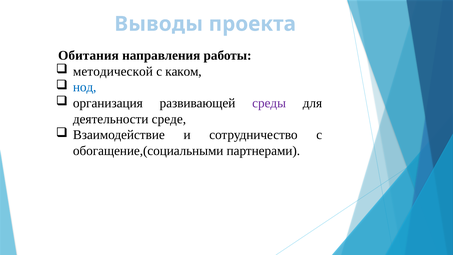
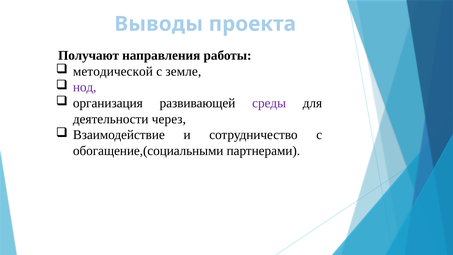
Обитания: Обитания -> Получают (89, 55)
каком: каком -> земле (183, 71)
нод colour: blue -> purple (85, 87)
среде: среде -> через (169, 119)
